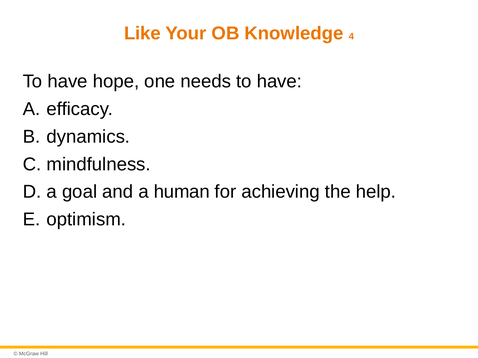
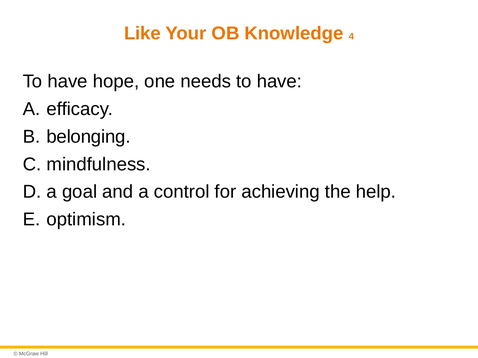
dynamics: dynamics -> belonging (88, 137)
human: human -> control (182, 192)
